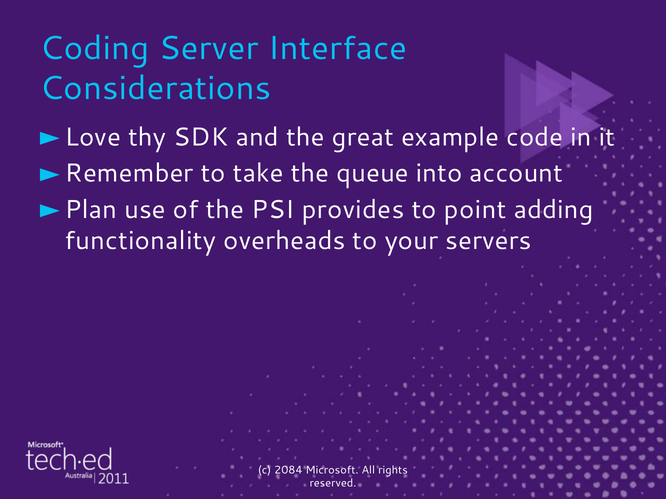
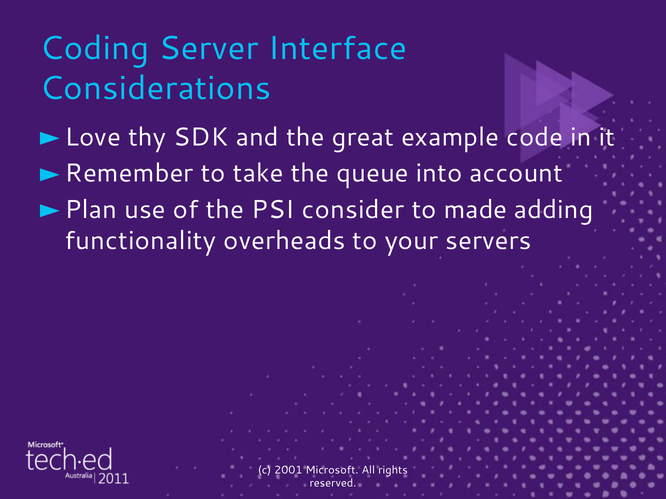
provides: provides -> consider (353, 210)
point: point -> made (475, 210)
2084: 2084 -> 2001 (288, 470)
